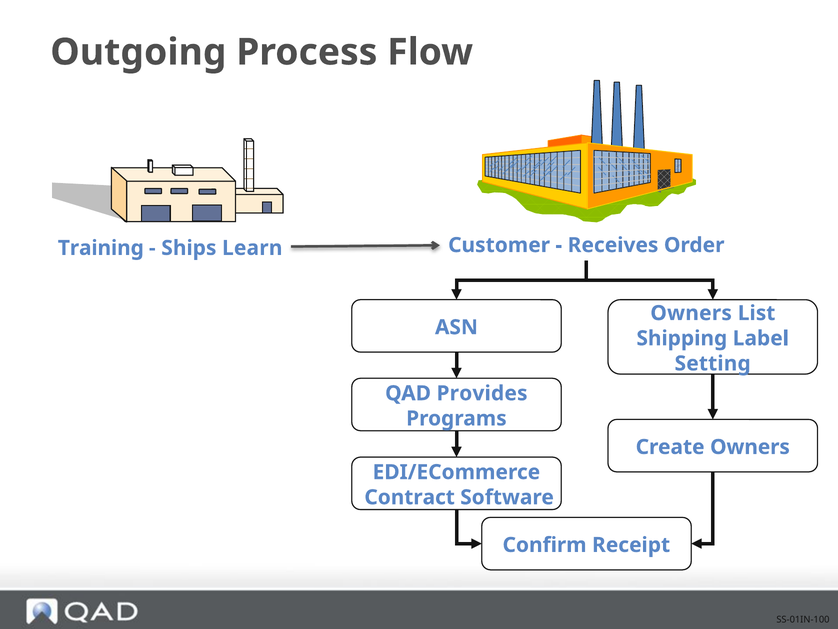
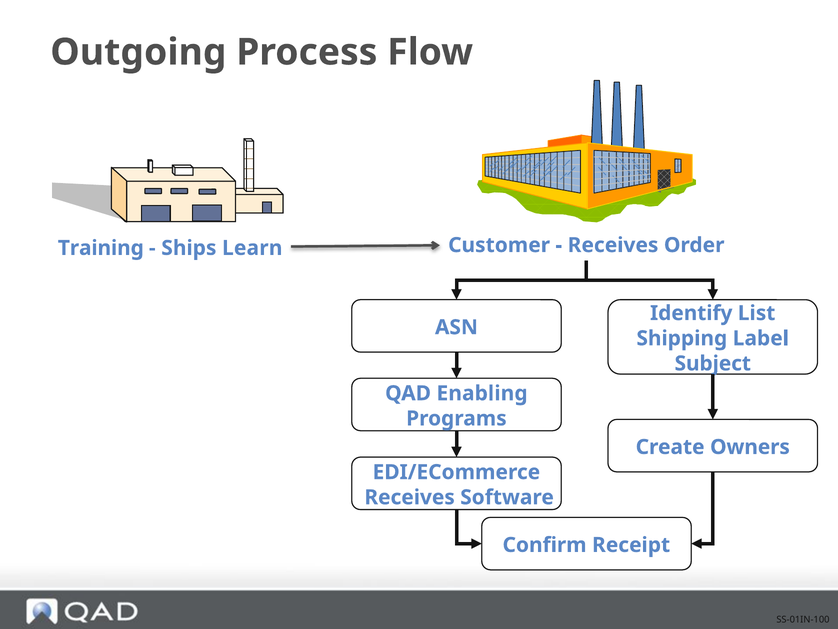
Owners: Owners -> Identify (691, 313)
Setting: Setting -> Subject (713, 363)
Provides: Provides -> Enabling (482, 393)
Contract: Contract -> Receives (410, 497)
